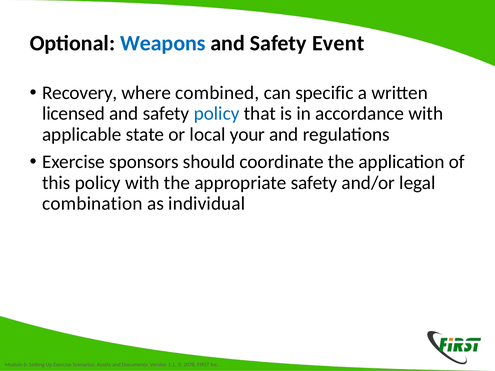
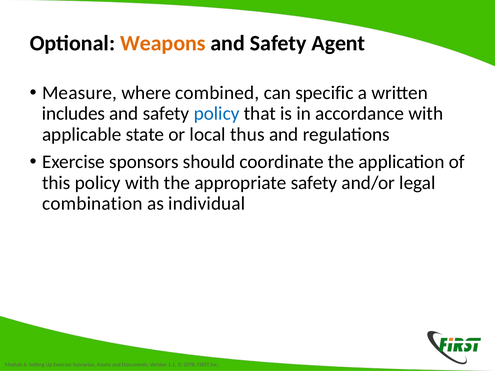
Weapons colour: blue -> orange (163, 43)
Event: Event -> Agent (338, 43)
Recovery: Recovery -> Measure (80, 93)
licensed: licensed -> includes (73, 114)
your: your -> thus (247, 134)
